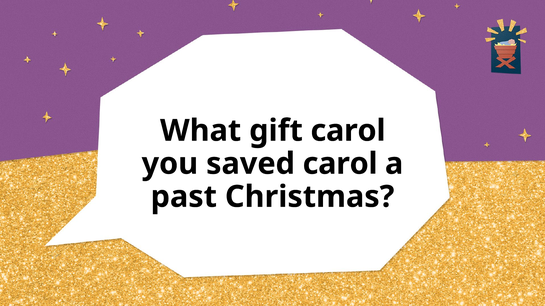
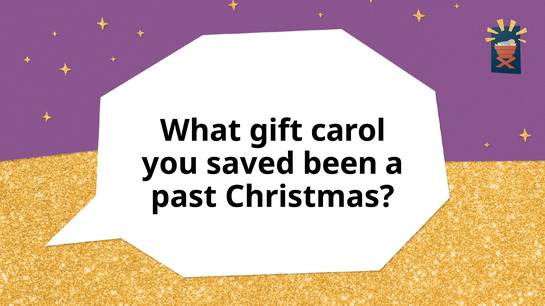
saved carol: carol -> been (340, 164)
